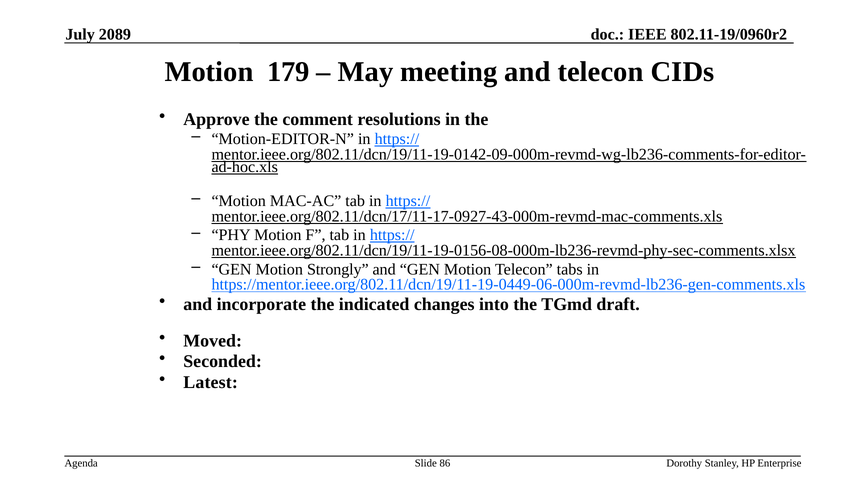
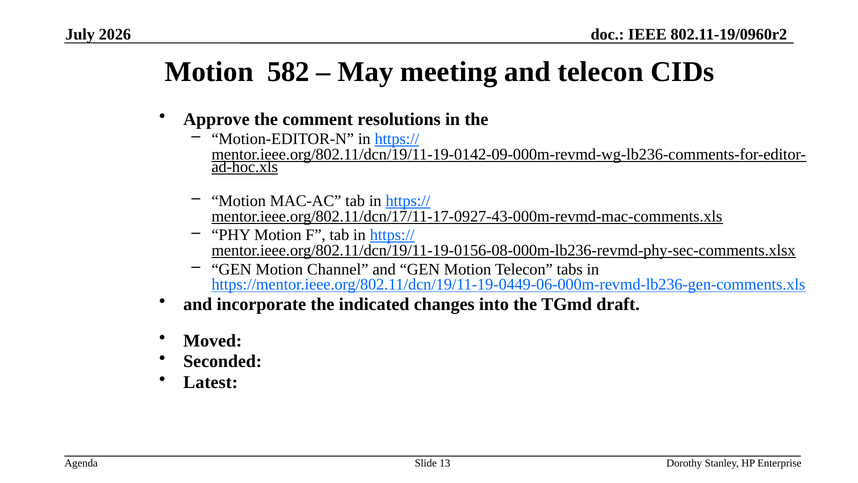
2089: 2089 -> 2026 (115, 34)
179: 179 -> 582 (289, 72)
Strongly: Strongly -> Channel (338, 269)
86: 86 -> 13 (445, 463)
